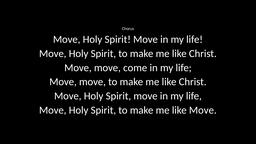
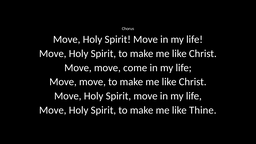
like Move: Move -> Thine (203, 110)
